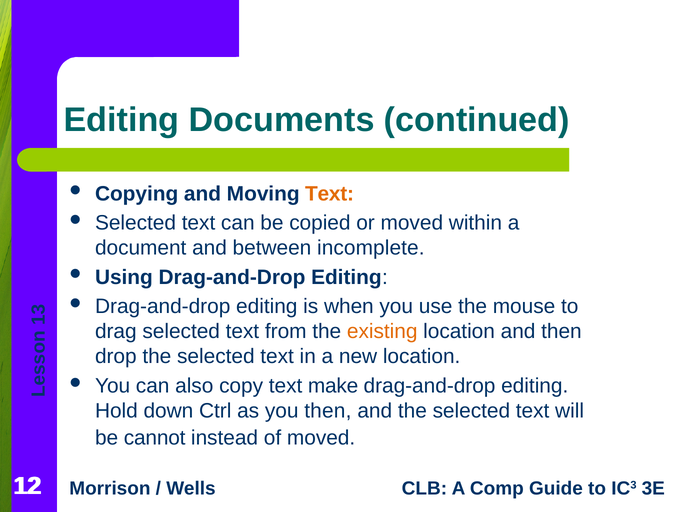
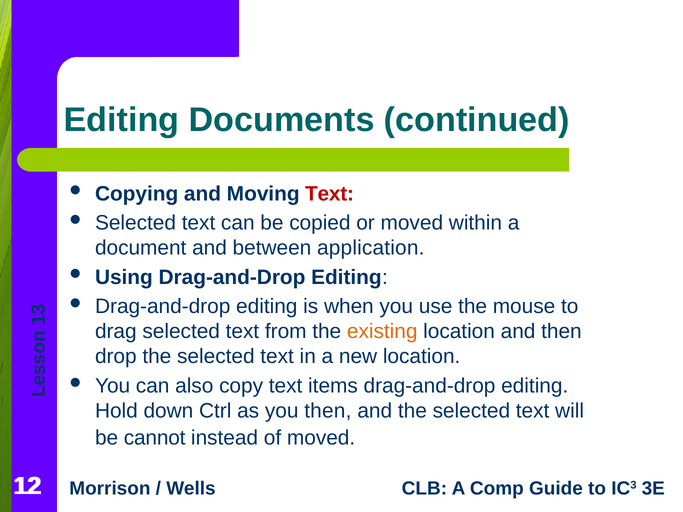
Text colour: orange -> red (330, 194)
incomplete: incomplete -> application (371, 248)
make: make -> items (333, 386)
